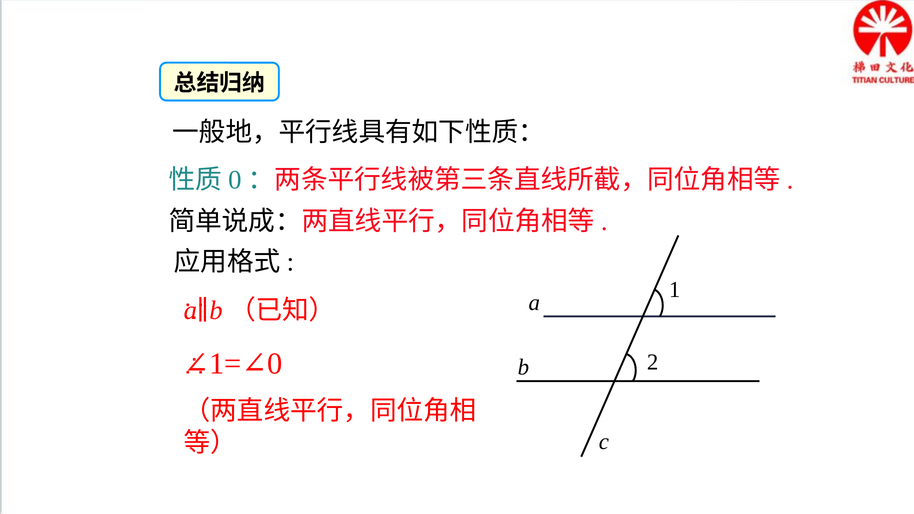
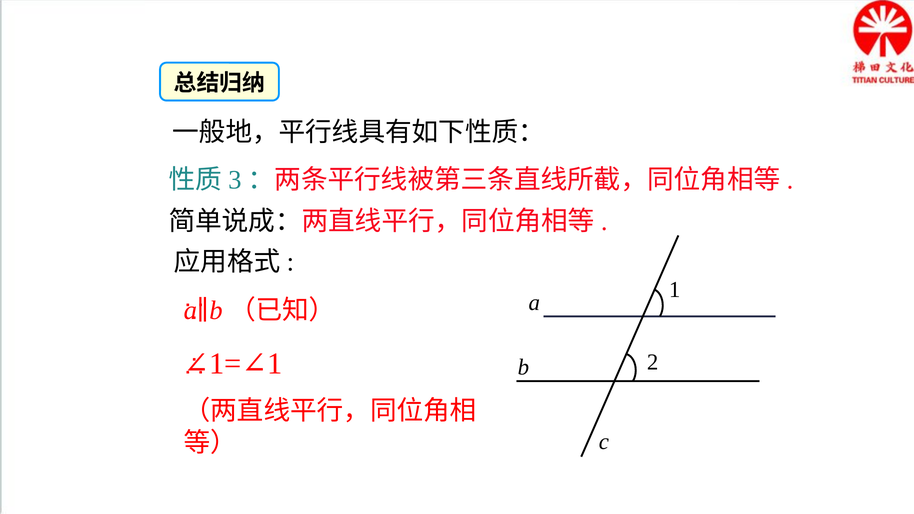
0: 0 -> 3 (235, 180)
0: 0 -> 1 (275, 364)
